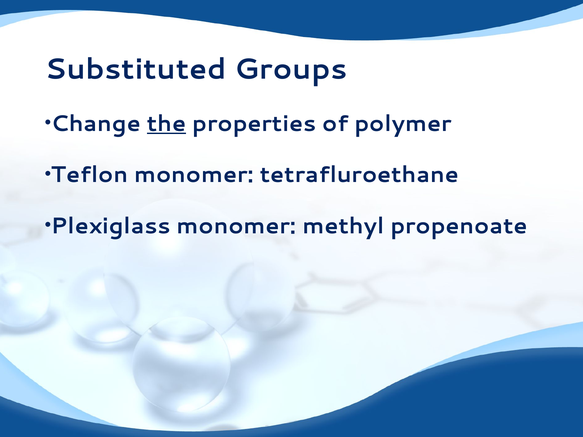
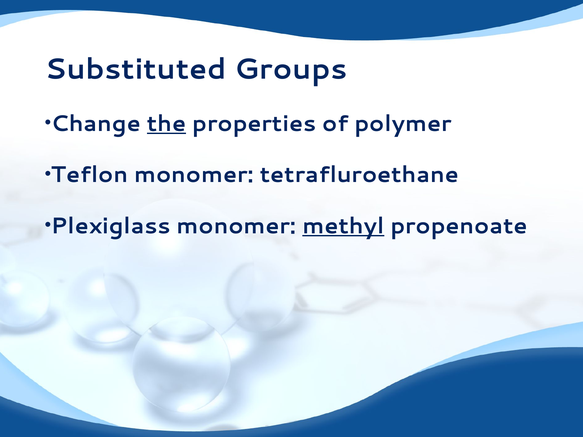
methyl underline: none -> present (343, 226)
